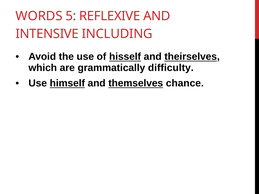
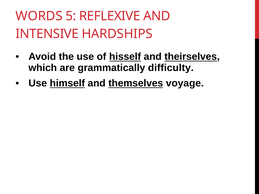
INCLUDING: INCLUDING -> HARDSHIPS (117, 34)
chance: chance -> voyage (185, 83)
